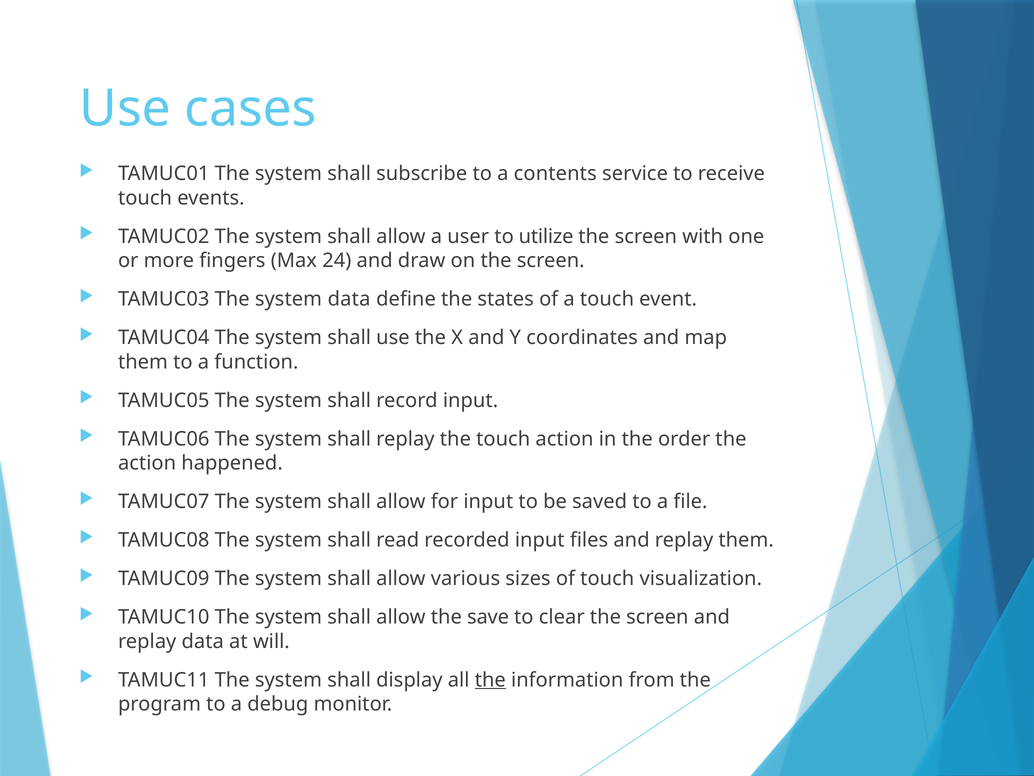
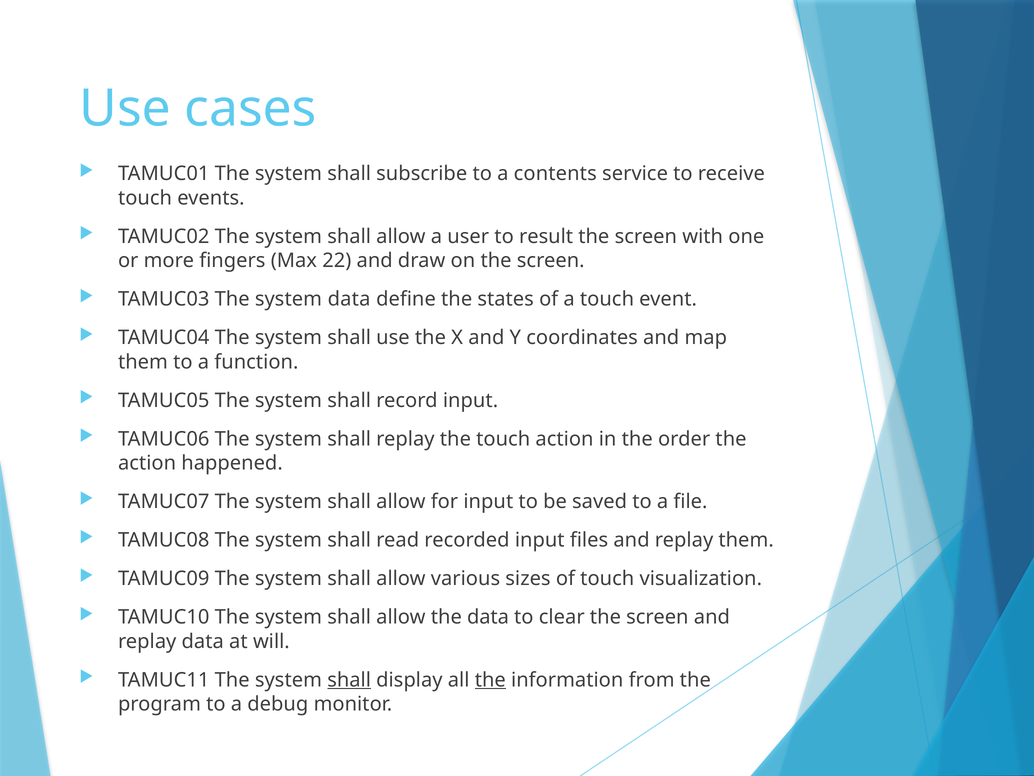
utilize: utilize -> result (546, 236)
24: 24 -> 22 (337, 261)
the save: save -> data (488, 617)
shall underline: none -> present (349, 680)
